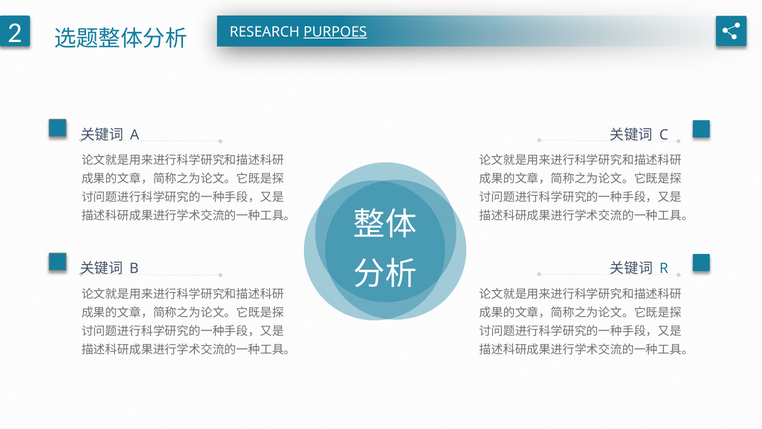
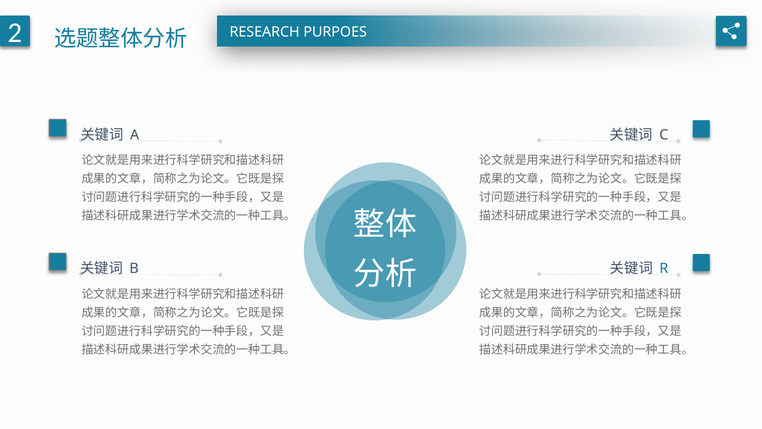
PURPOES underline: present -> none (335, 32)
